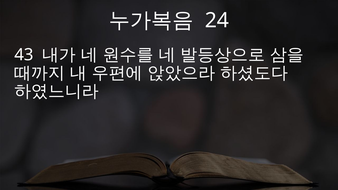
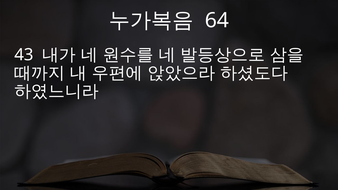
24: 24 -> 64 (217, 20)
